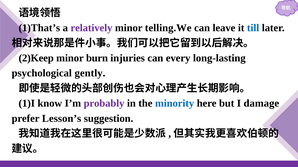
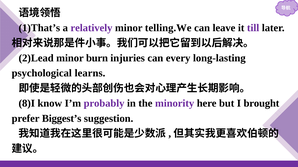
till colour: blue -> purple (253, 28)
2)Keep: 2)Keep -> 2)Lead (36, 58)
gently: gently -> learns (90, 73)
1)I: 1)I -> 8)I (27, 104)
minority colour: blue -> purple (175, 104)
damage: damage -> brought (261, 104)
Lesson’s: Lesson’s -> Biggest’s (62, 119)
